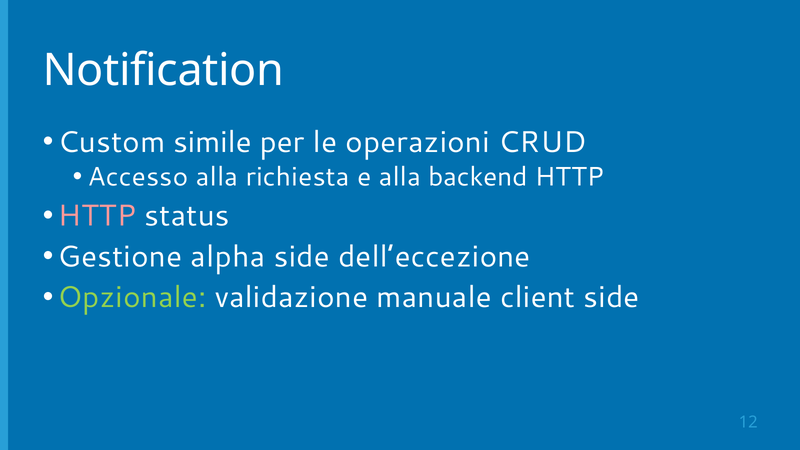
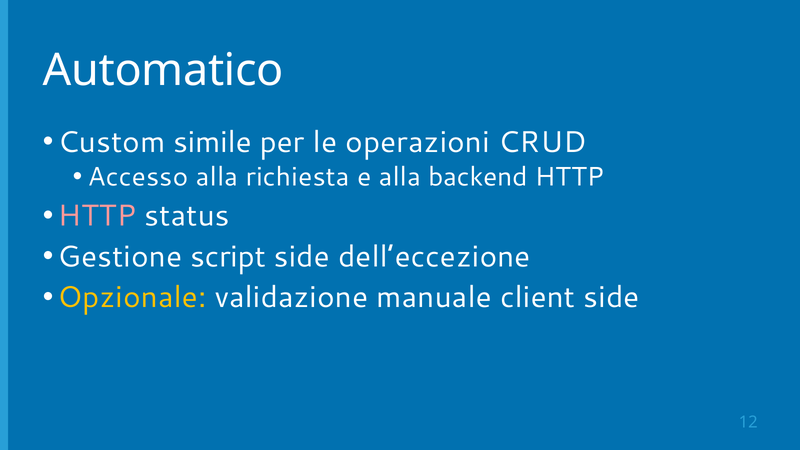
Notification: Notification -> Automatico (163, 71)
alpha: alpha -> script (228, 257)
Opzionale colour: light green -> yellow (132, 297)
